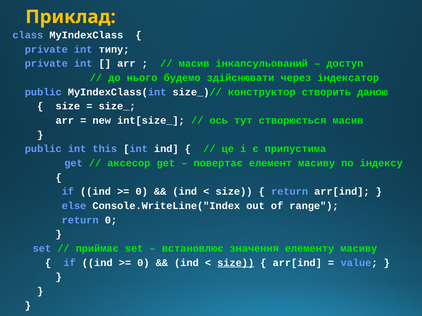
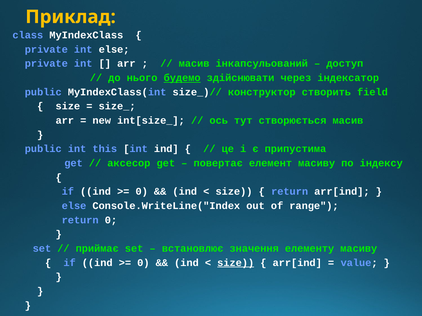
int типу: типу -> else (114, 49)
будемо underline: none -> present (182, 78)
даною: даною -> field (372, 92)
